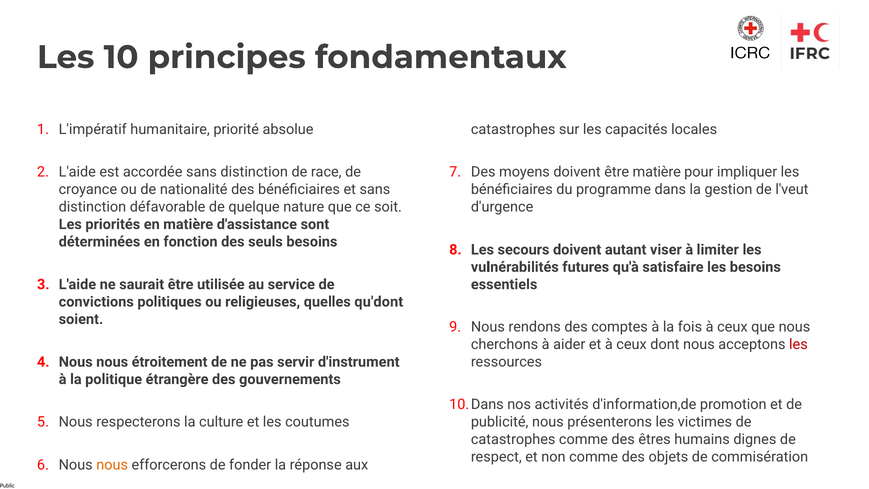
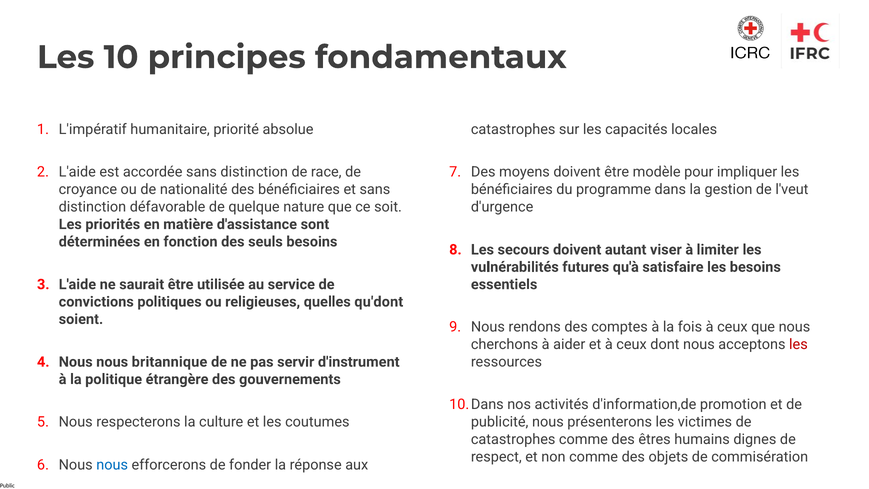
être matière: matière -> modèle (657, 172)
étroitement: étroitement -> britannique (169, 362)
nous colour: orange -> blue (112, 465)
